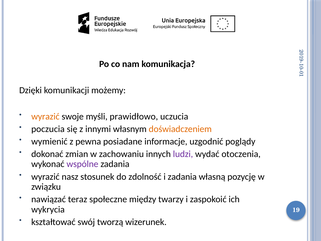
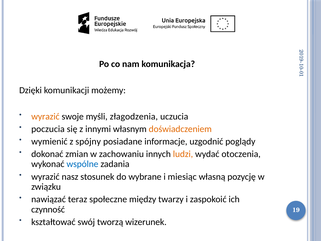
prawidłowo: prawidłowo -> złagodzenia (134, 116)
pewna: pewna -> spójny (88, 141)
ludzi colour: purple -> orange (183, 154)
wspólne colour: purple -> blue (82, 164)
zdolność: zdolność -> wybrane (145, 176)
i zadania: zadania -> miesiąc (182, 176)
wykrycia: wykrycia -> czynność (48, 209)
